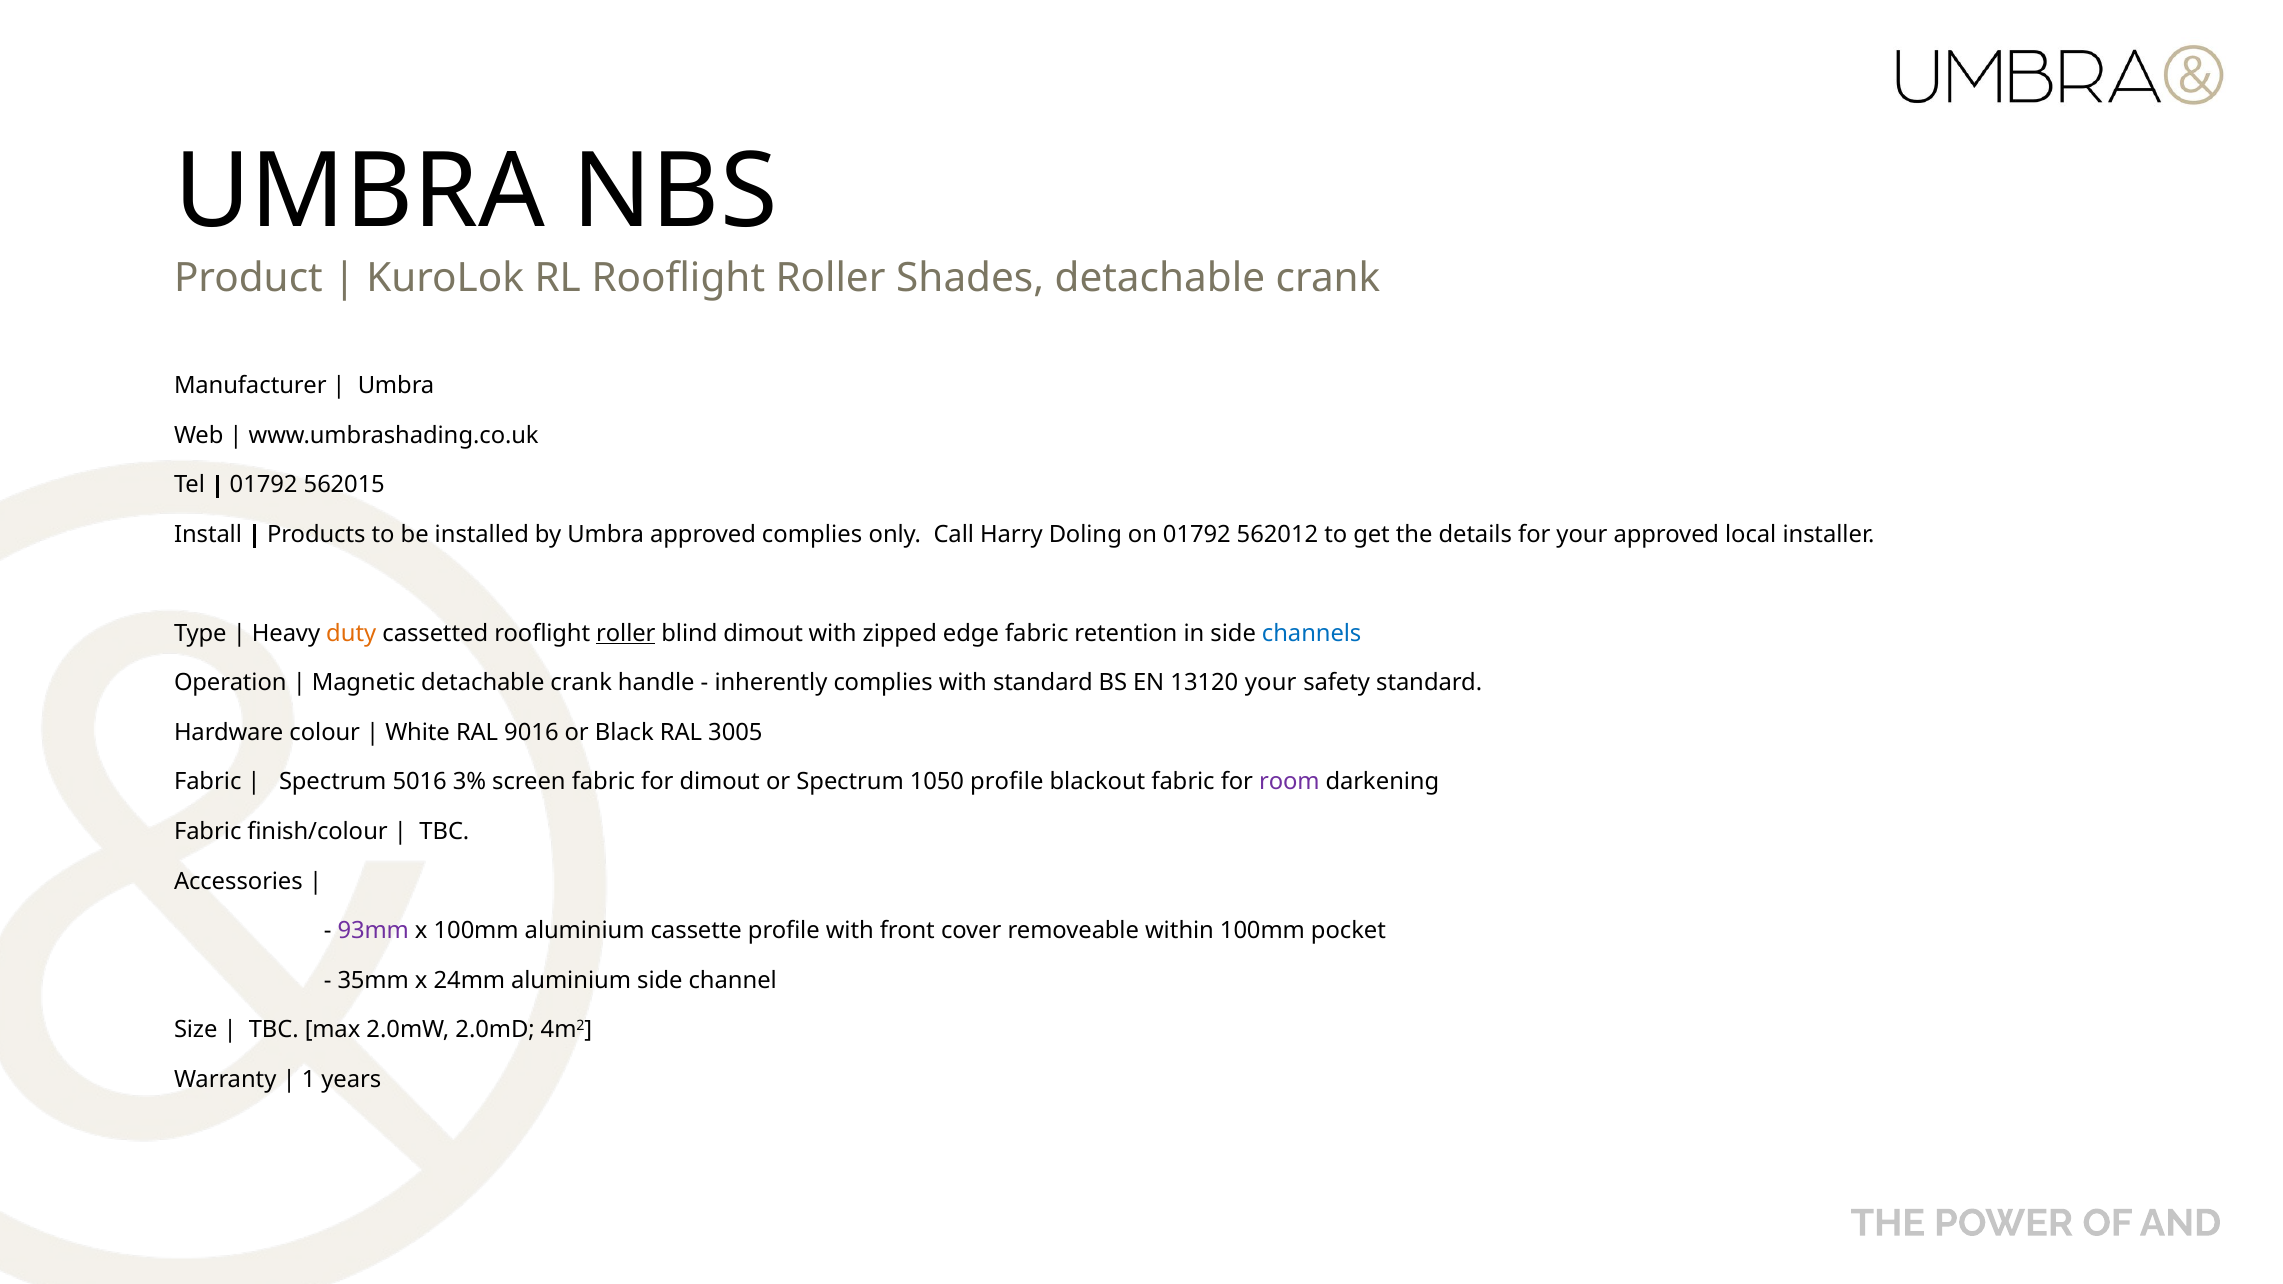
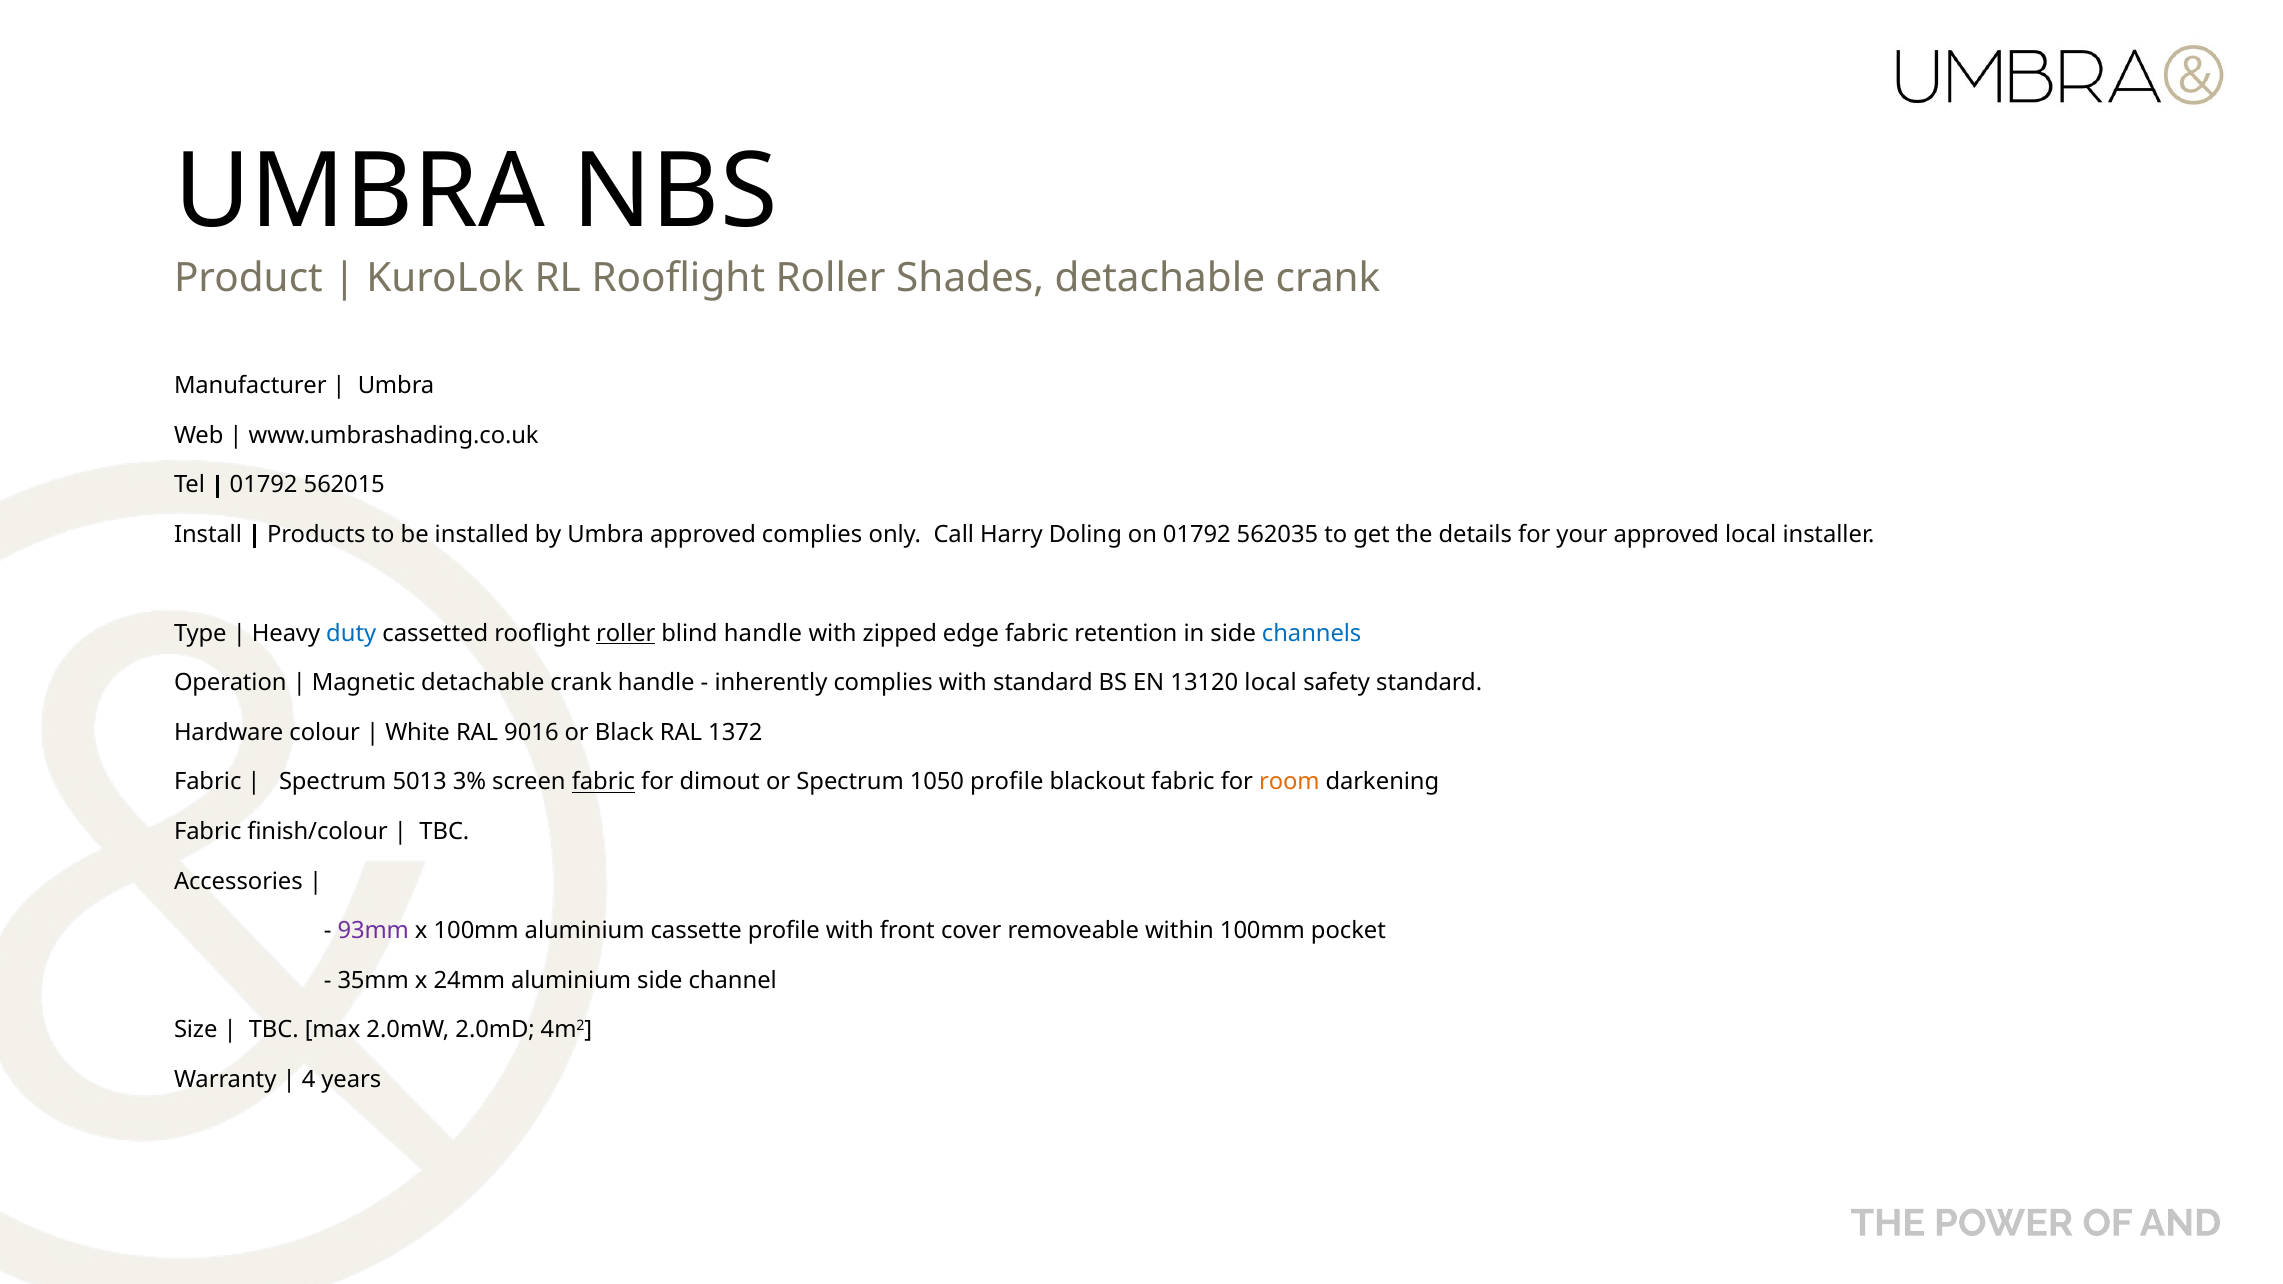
562012: 562012 -> 562035 (1277, 535)
duty colour: orange -> blue (351, 634)
blind dimout: dimout -> handle (763, 634)
13120 your: your -> local (1271, 683)
3005: 3005 -> 1372 (735, 733)
5016: 5016 -> 5013 (420, 782)
fabric underline: none -> present (603, 782)
room colour: purple -> orange (1289, 782)
1: 1 -> 4 (309, 1079)
